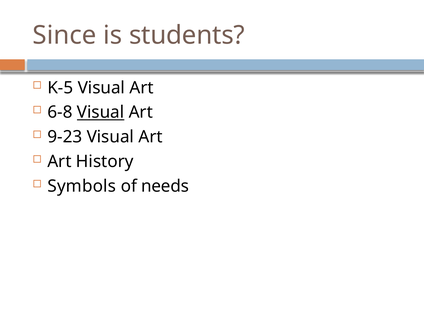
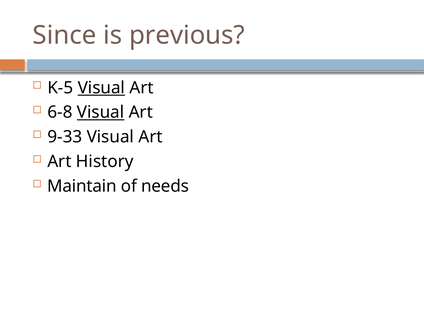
students: students -> previous (187, 35)
Visual underline: none -> present (101, 88)
9-23: 9-23 -> 9-33 (65, 137)
Symbols: Symbols -> Maintain (82, 186)
